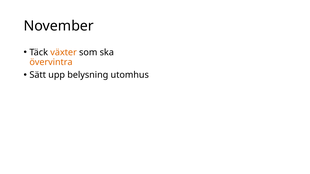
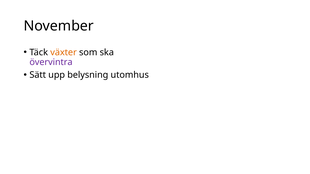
övervintra colour: orange -> purple (51, 62)
